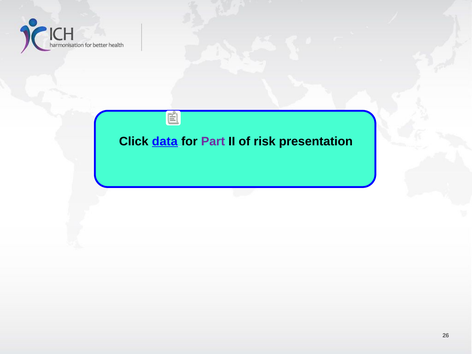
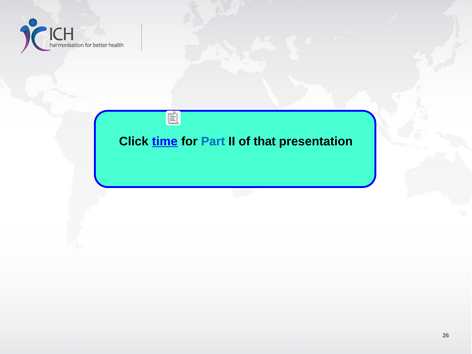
data: data -> time (165, 141)
Part colour: purple -> blue (213, 141)
risk: risk -> that (265, 141)
